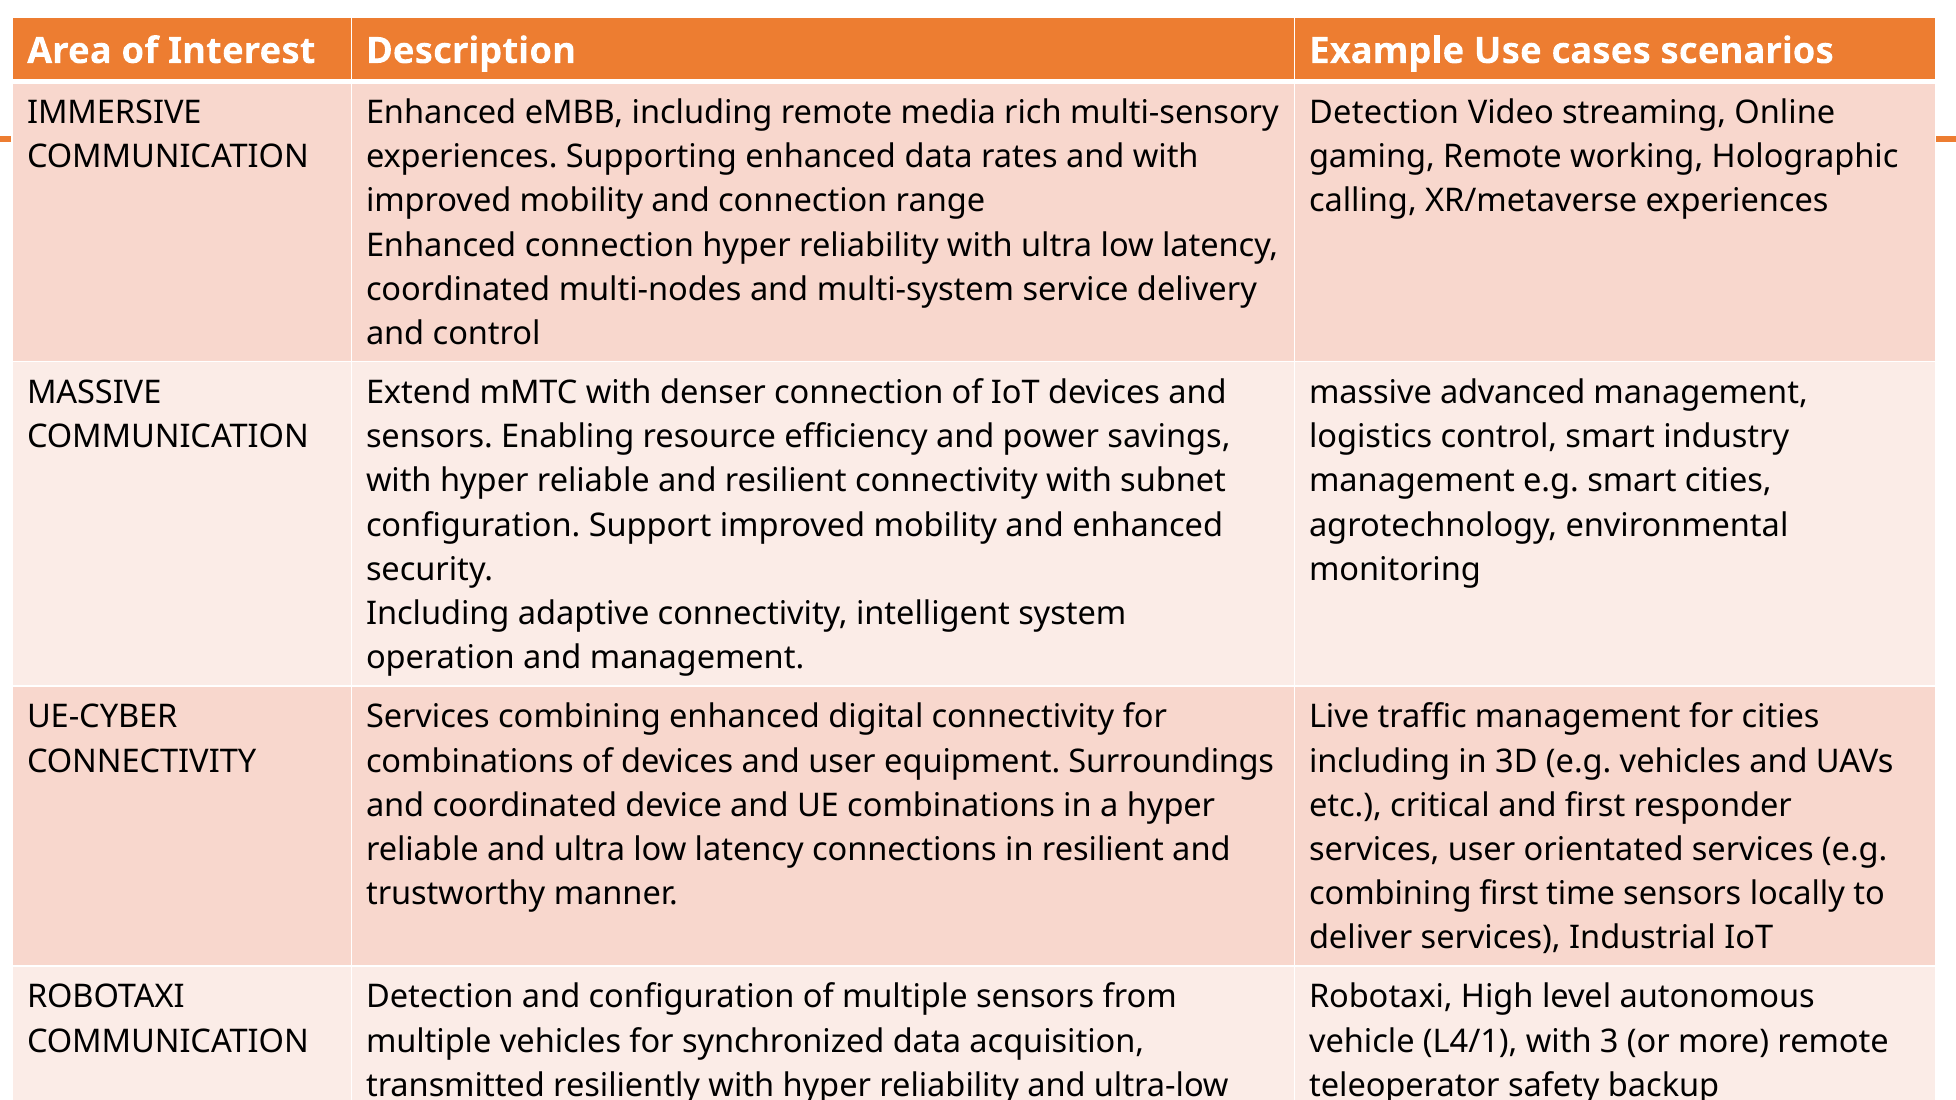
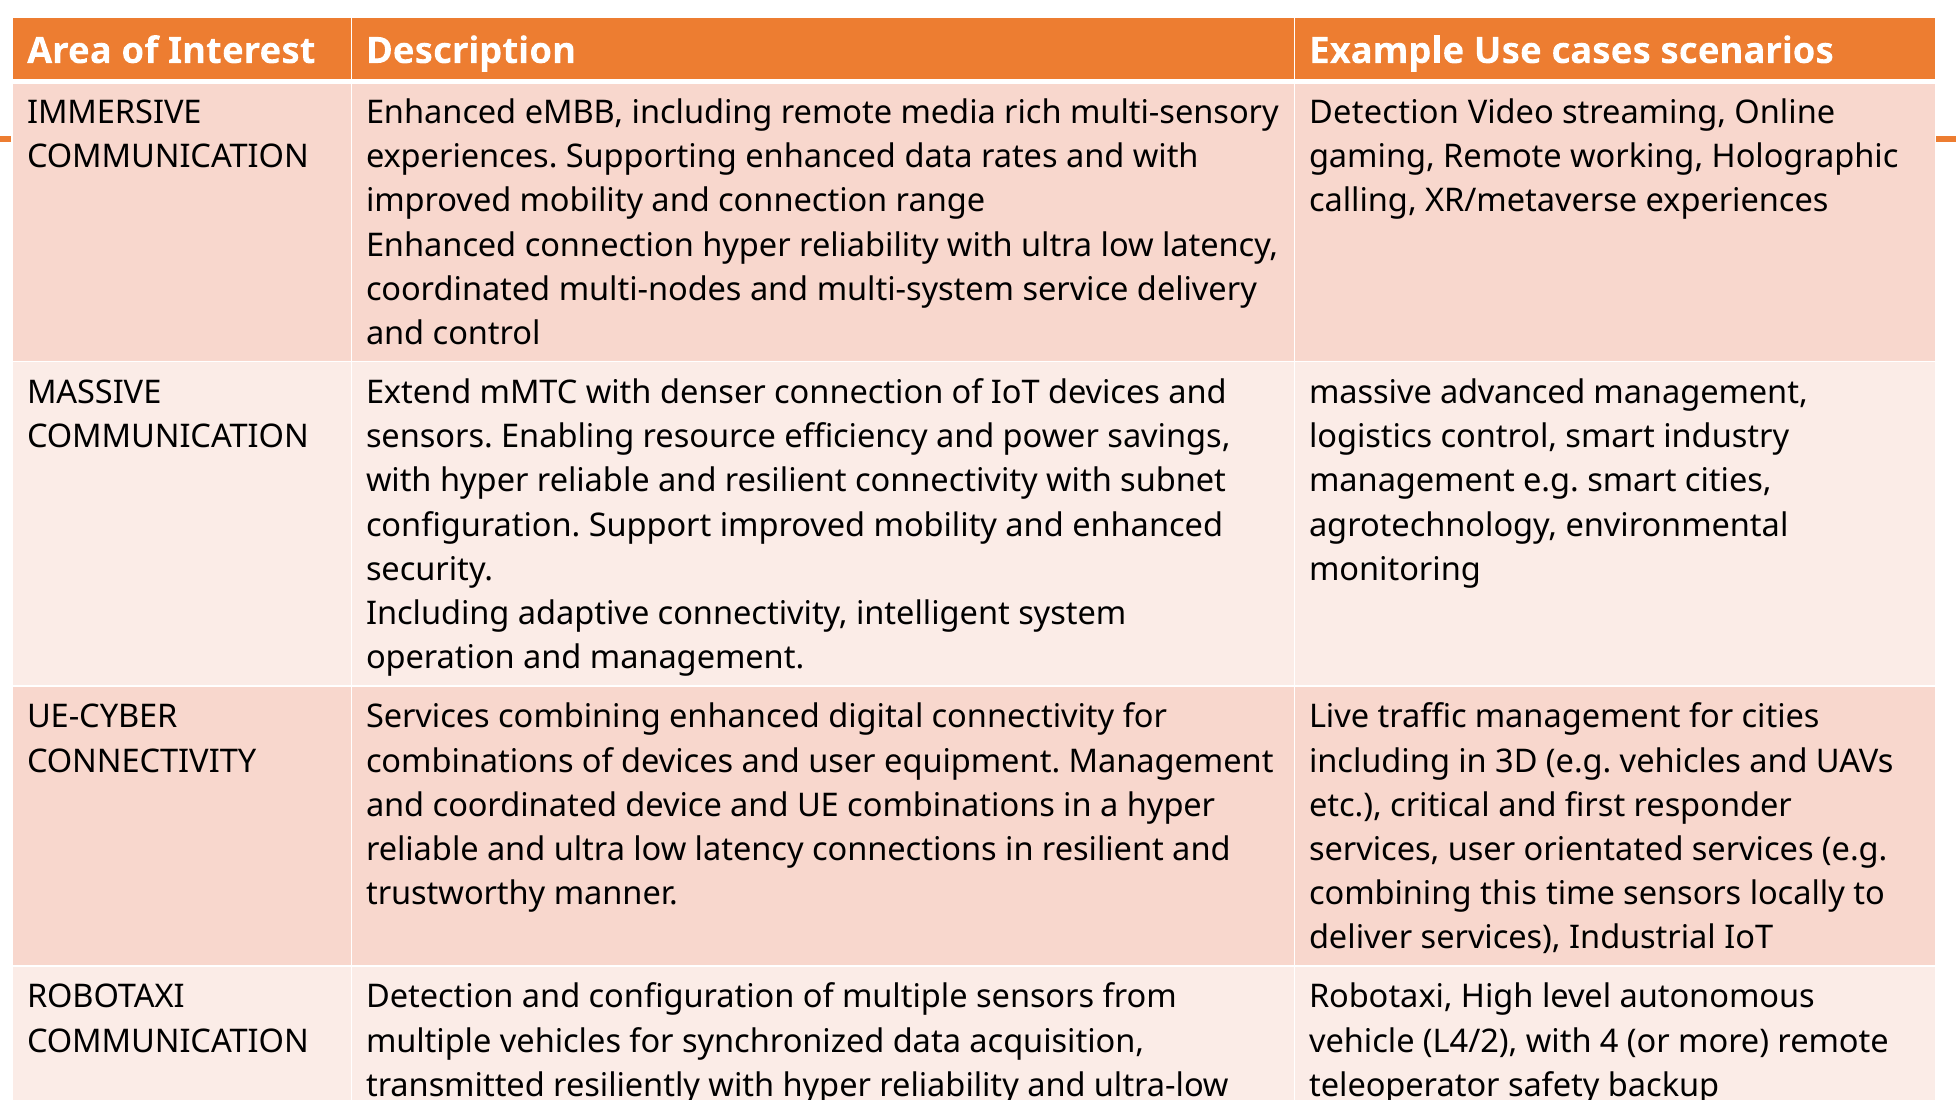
equipment Surroundings: Surroundings -> Management (1171, 761)
combining first: first -> this (1509, 894)
L4/1: L4/1 -> L4/2 (1470, 1042)
3: 3 -> 4 (1609, 1042)
